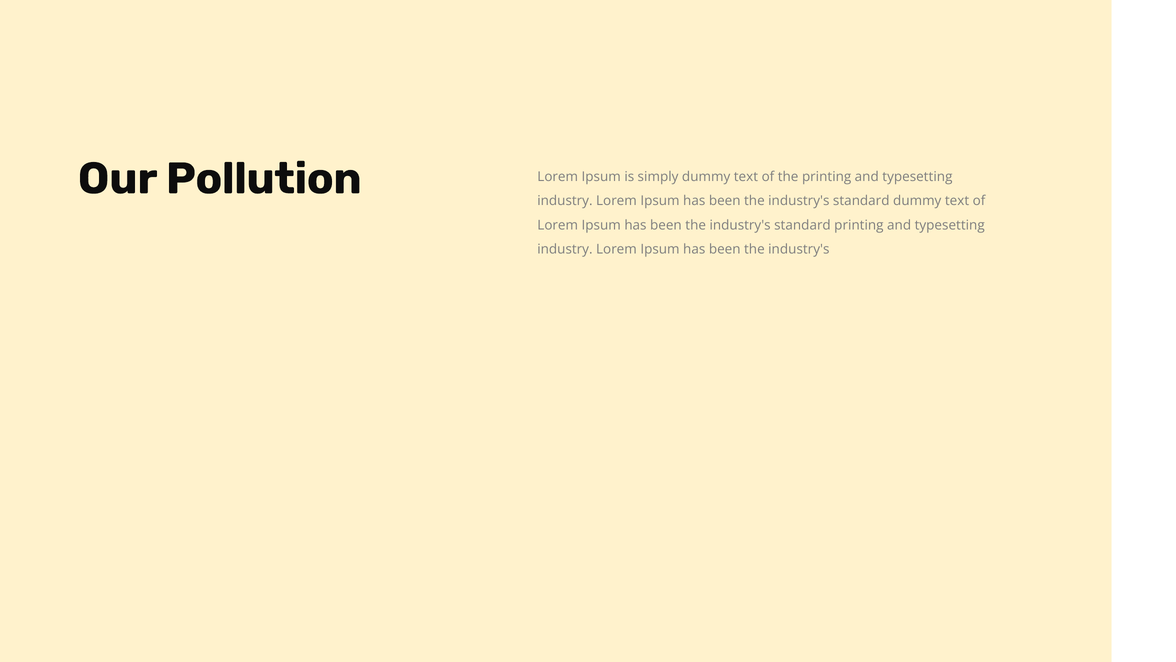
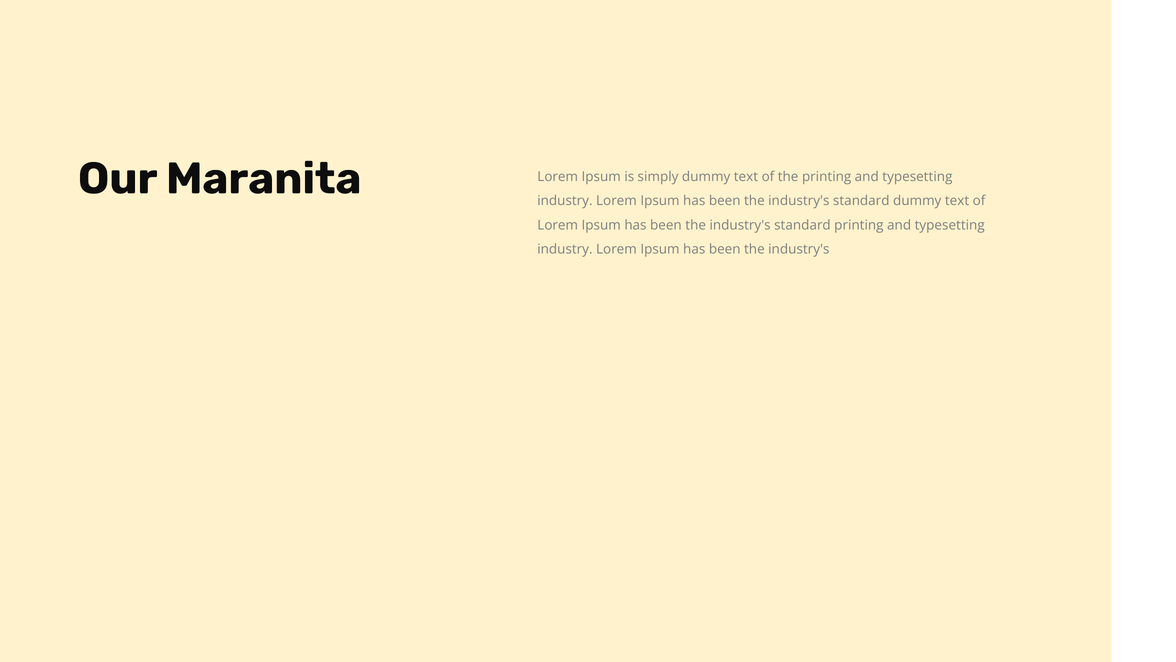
Pollution: Pollution -> Maranita (264, 179)
